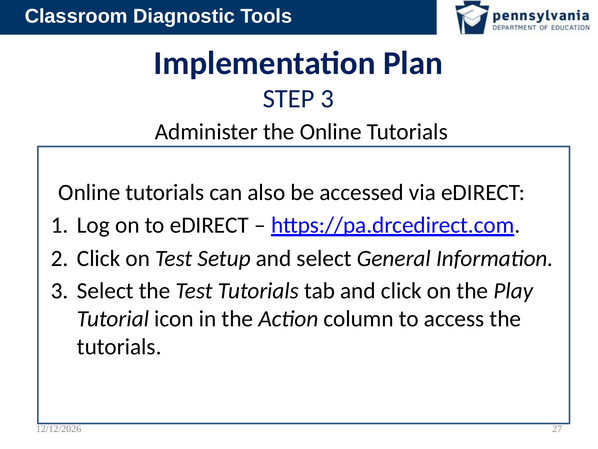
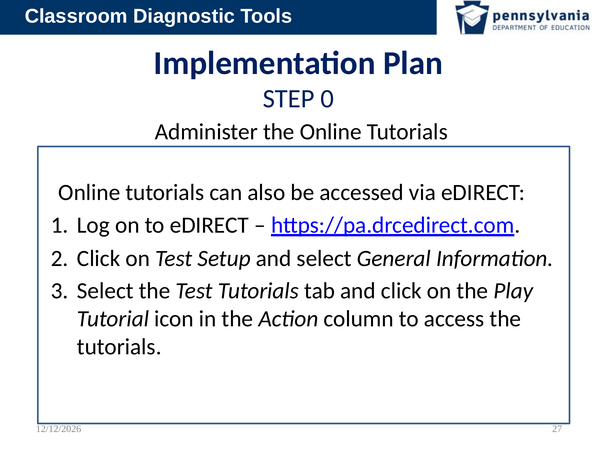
STEP 3: 3 -> 0 (327, 99)
